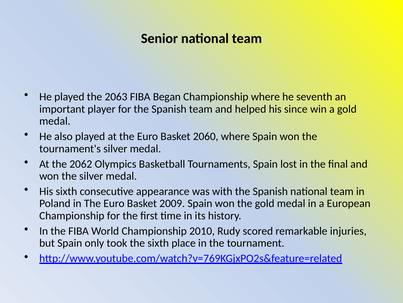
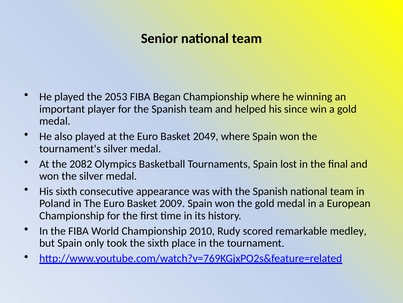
2063: 2063 -> 2053 (116, 97)
seventh: seventh -> winning (314, 97)
2060: 2060 -> 2049 (206, 136)
2062: 2062 -> 2082 (81, 164)
injuries: injuries -> medley (348, 230)
